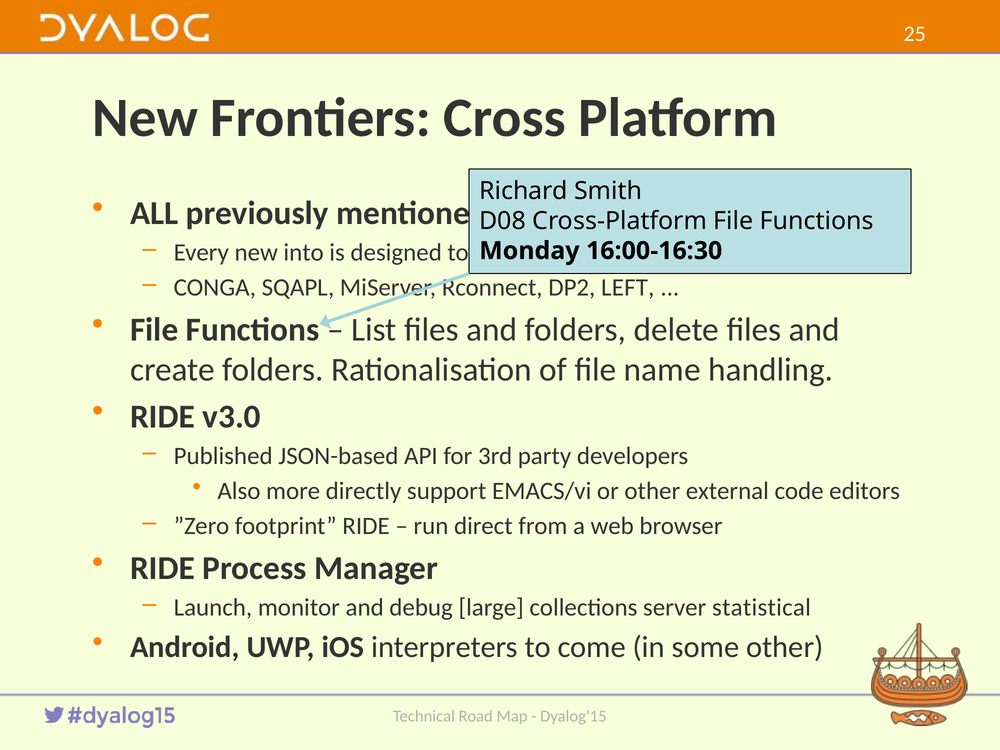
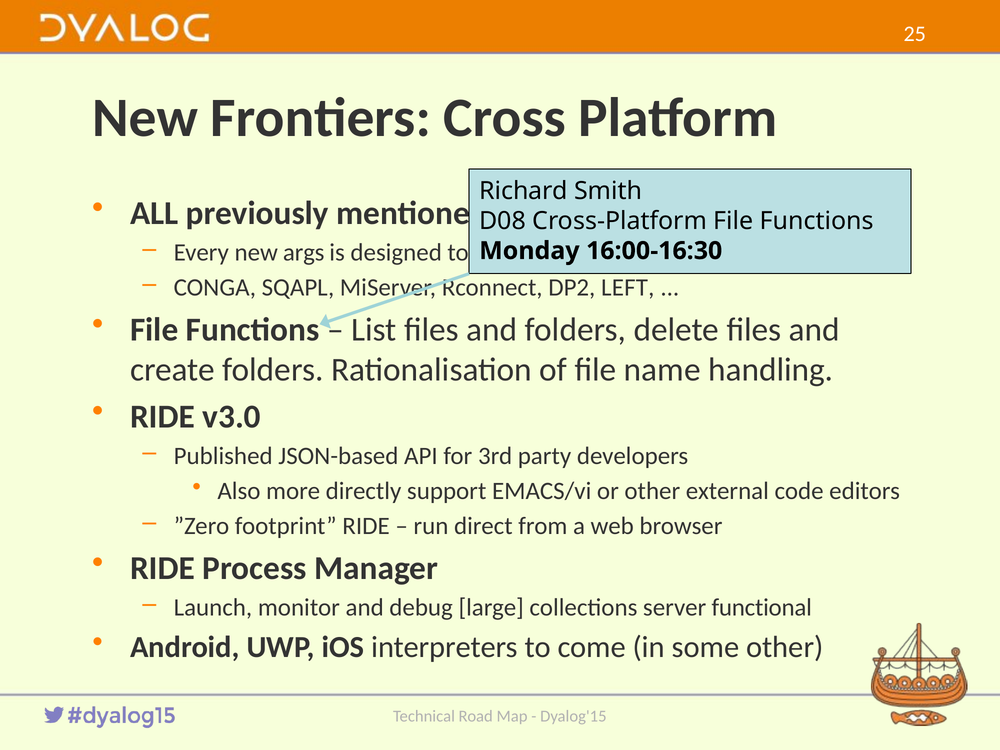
into: into -> args (304, 253)
statistical: statistical -> functional (762, 608)
